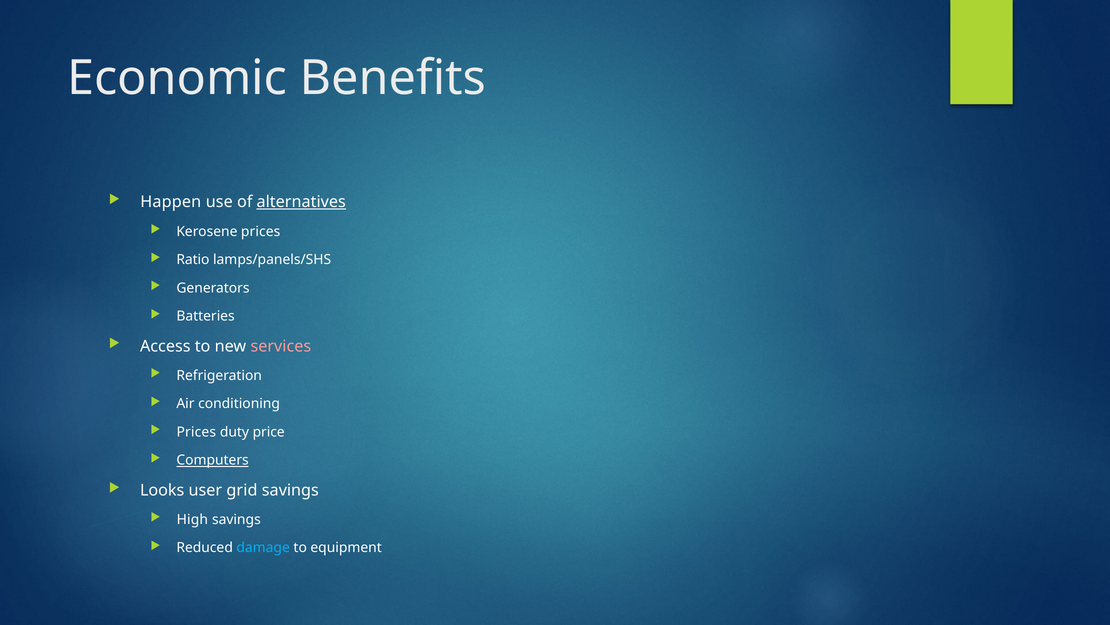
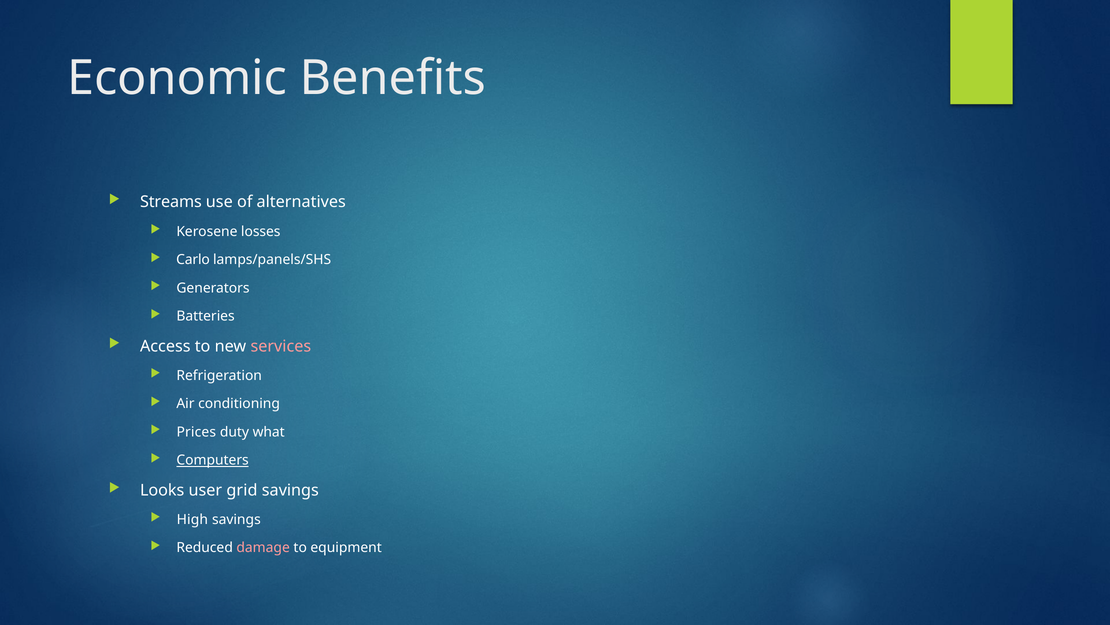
Happen: Happen -> Streams (171, 202)
alternatives underline: present -> none (301, 202)
Kerosene prices: prices -> losses (261, 231)
Ratio: Ratio -> Carlo (193, 260)
price: price -> what (269, 432)
damage colour: light blue -> pink (263, 547)
